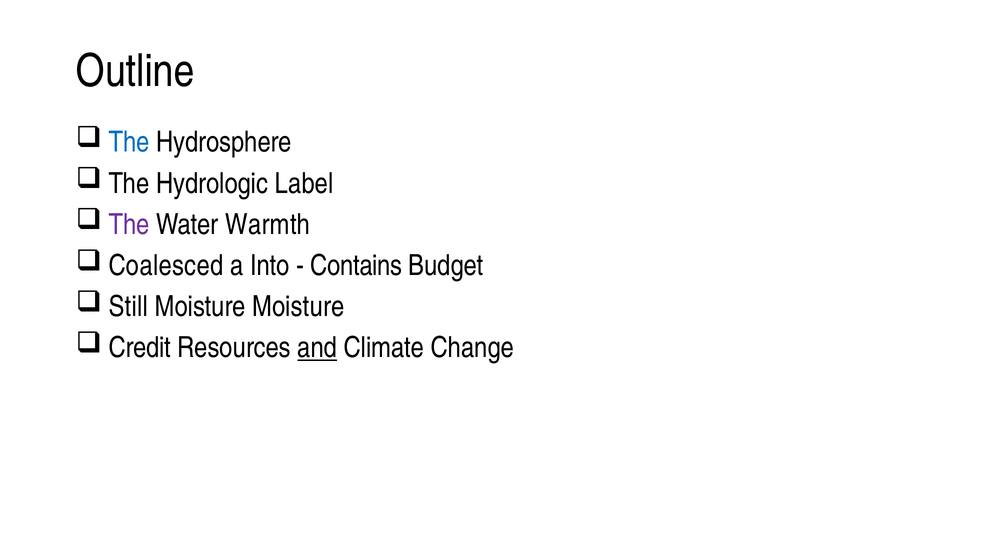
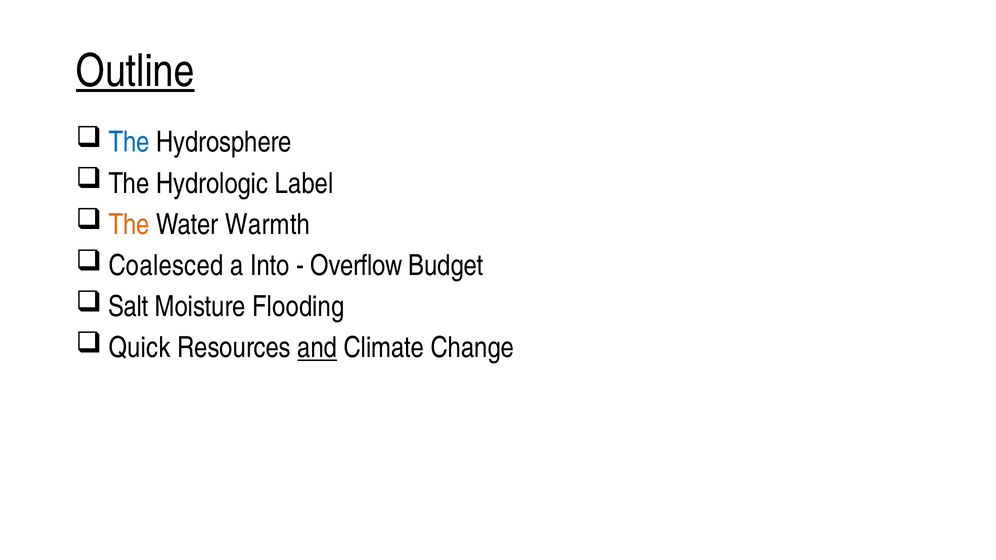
Outline underline: none -> present (135, 71)
The colour: purple -> orange (129, 225)
Contains: Contains -> Overflow (356, 266)
Still: Still -> Salt (128, 307)
Moisture Moisture: Moisture -> Flooding (298, 307)
Credit: Credit -> Quick (140, 348)
